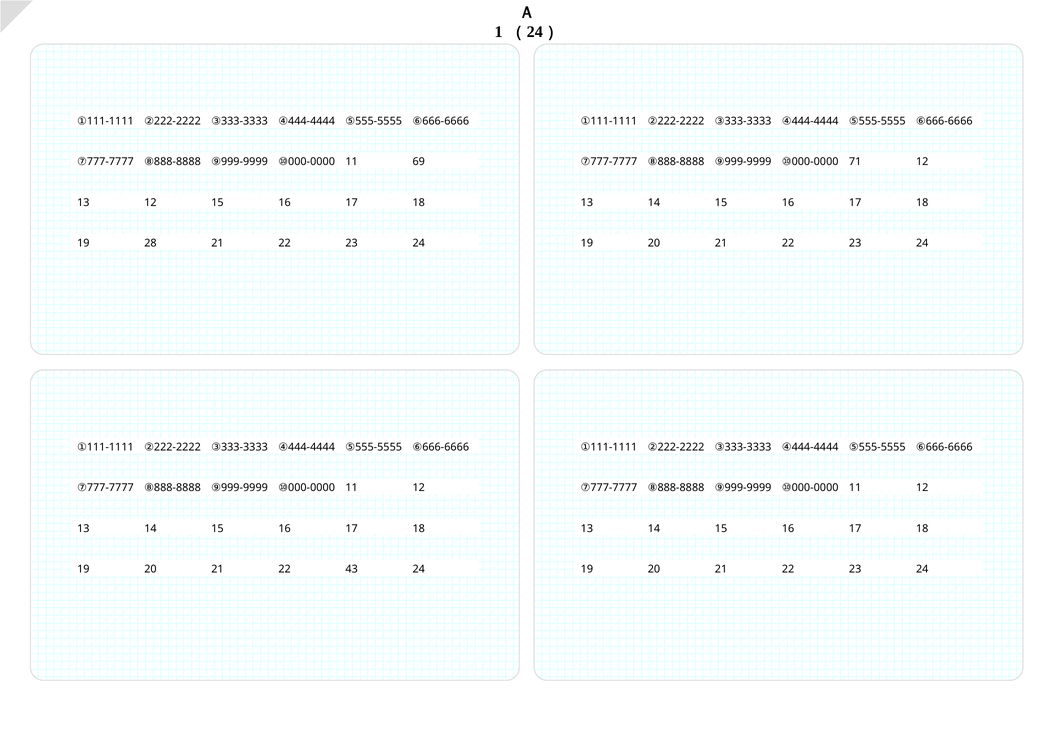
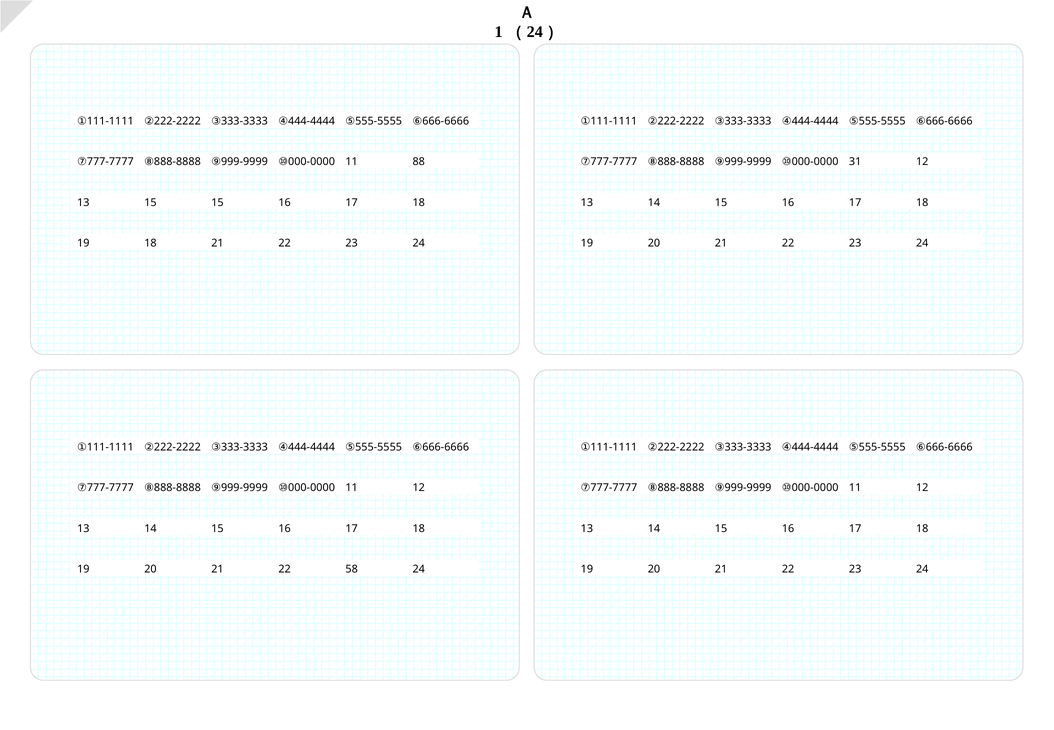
69: 69 -> 88 (419, 162)
71: 71 -> 31 (855, 162)
13 12: 12 -> 15 (150, 202)
19 28: 28 -> 18 (150, 243)
43: 43 -> 58 (352, 569)
